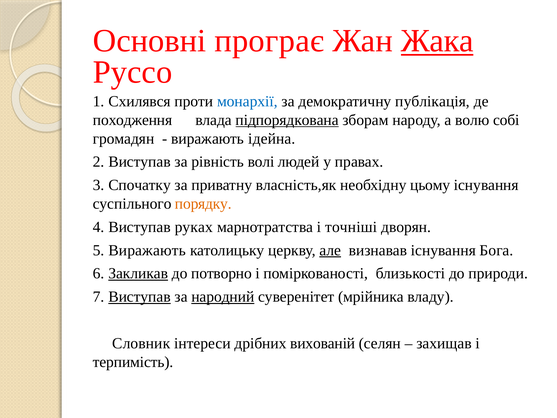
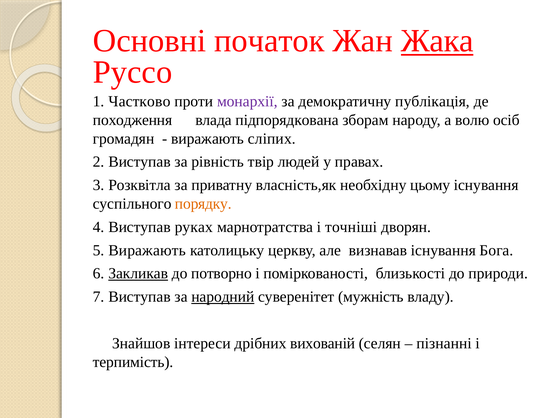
програє: програє -> початок (269, 41)
Схилявся: Схилявся -> Частково (139, 101)
монархії colour: blue -> purple (247, 101)
підпорядкована underline: present -> none (287, 120)
собі: собі -> осіб (506, 120)
ідейна: ідейна -> сліпих (272, 139)
волі: волі -> твір (261, 162)
Спочатку: Спочатку -> Розквітла (140, 185)
але underline: present -> none (330, 250)
Виступав underline: present -> none (140, 297)
мрійника: мрійника -> мужність (371, 297)
Словник: Словник -> Знайшов (141, 343)
захищав: захищав -> пізнанні (444, 343)
